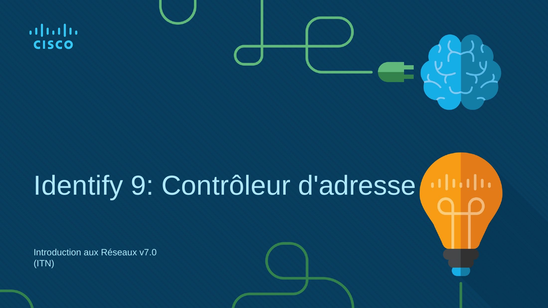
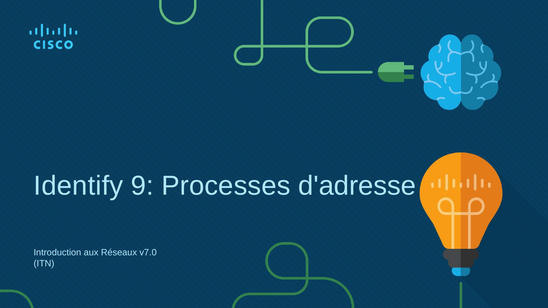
Contrôleur: Contrôleur -> Processes (226, 186)
